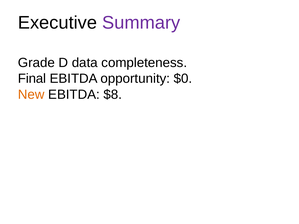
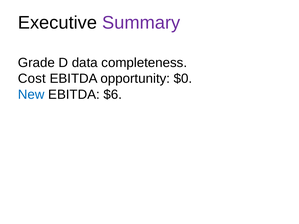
Final: Final -> Cost (32, 79)
New colour: orange -> blue (31, 95)
$8: $8 -> $6 (113, 95)
